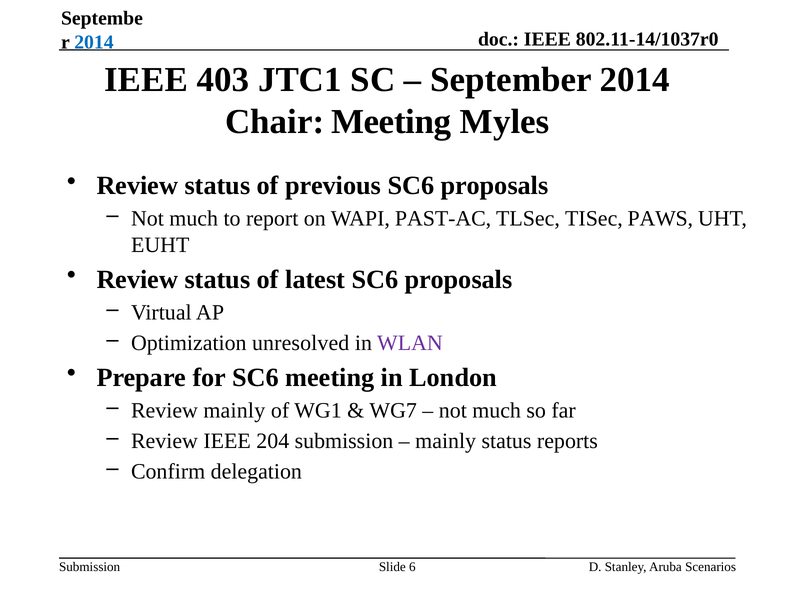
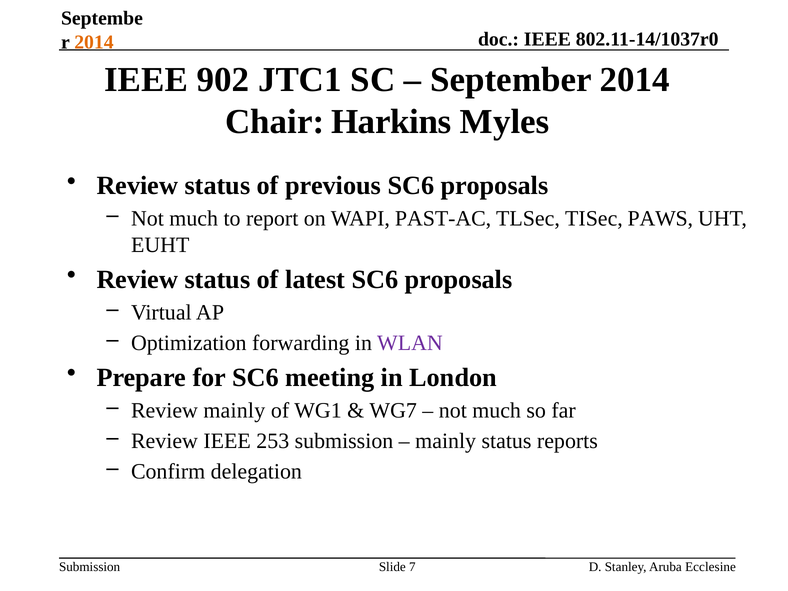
2014 colour: blue -> orange (94, 42)
403: 403 -> 902 (223, 80)
Chair Meeting: Meeting -> Harkins (391, 122)
unresolved: unresolved -> forwarding (301, 343)
204: 204 -> 253 (273, 441)
6: 6 -> 7 (412, 567)
Scenarios: Scenarios -> Ecclesine (711, 567)
